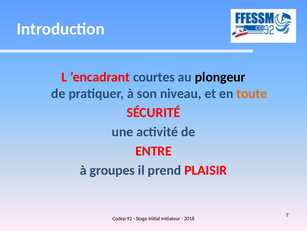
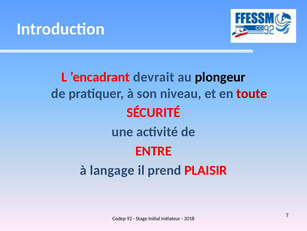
courtes: courtes -> devrait (154, 77)
toute colour: orange -> red (252, 93)
groupes: groupes -> langage (112, 170)
